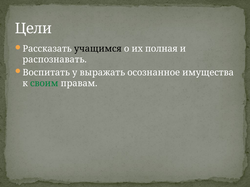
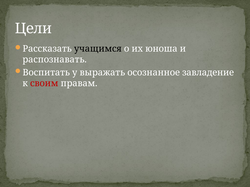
полная: полная -> юноша (161, 49)
имущества: имущества -> завладение (208, 73)
своим colour: green -> red (44, 84)
